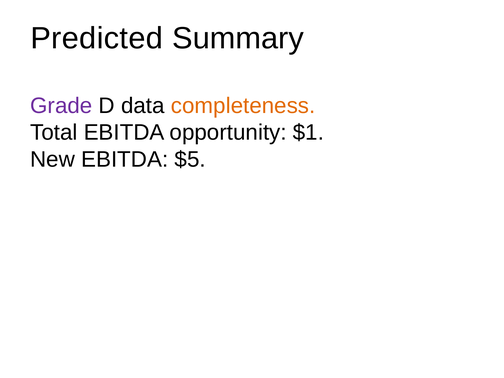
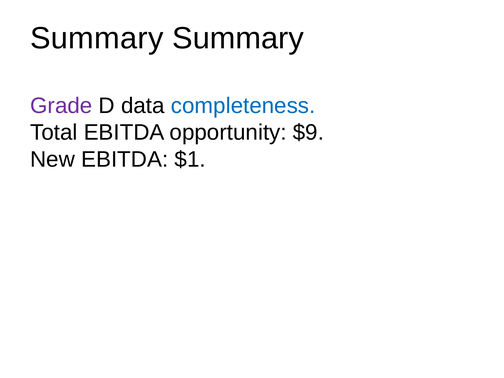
Predicted: Predicted -> Summary (97, 38)
completeness colour: orange -> blue (243, 106)
$1: $1 -> $9 (308, 133)
$5: $5 -> $1 (190, 159)
